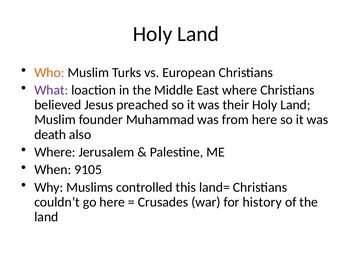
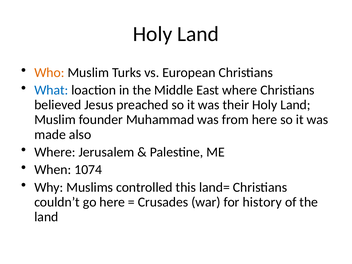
What colour: purple -> blue (51, 90)
death: death -> made (50, 134)
9105: 9105 -> 1074 (88, 170)
